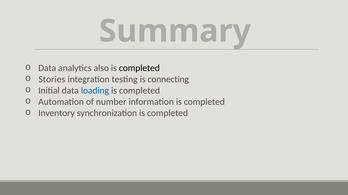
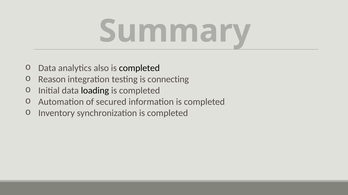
Stories: Stories -> Reason (52, 80)
loading colour: blue -> black (95, 91)
number: number -> secured (111, 102)
